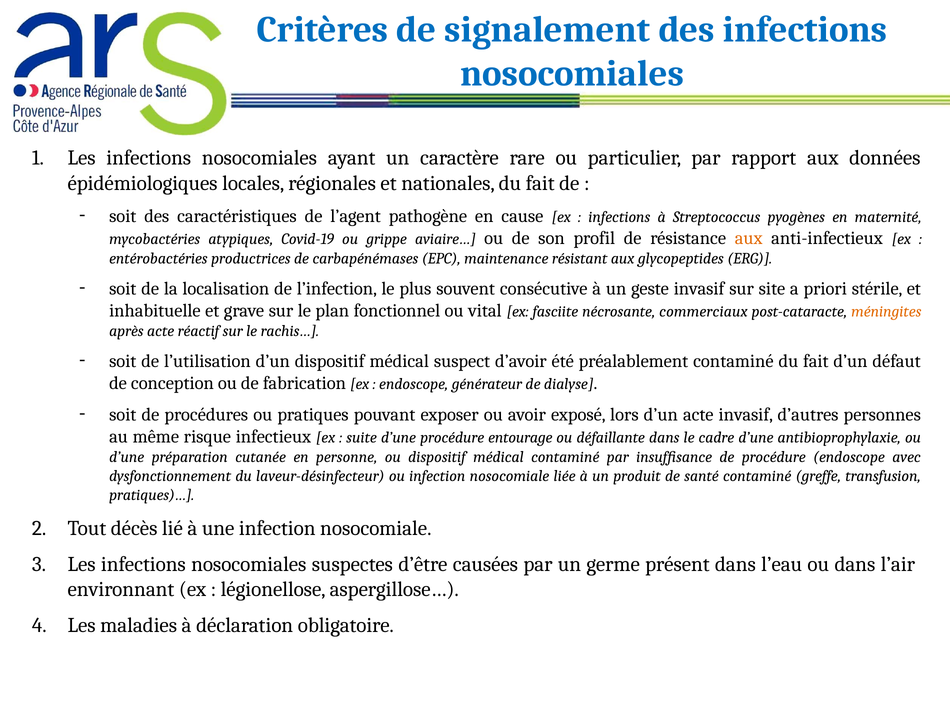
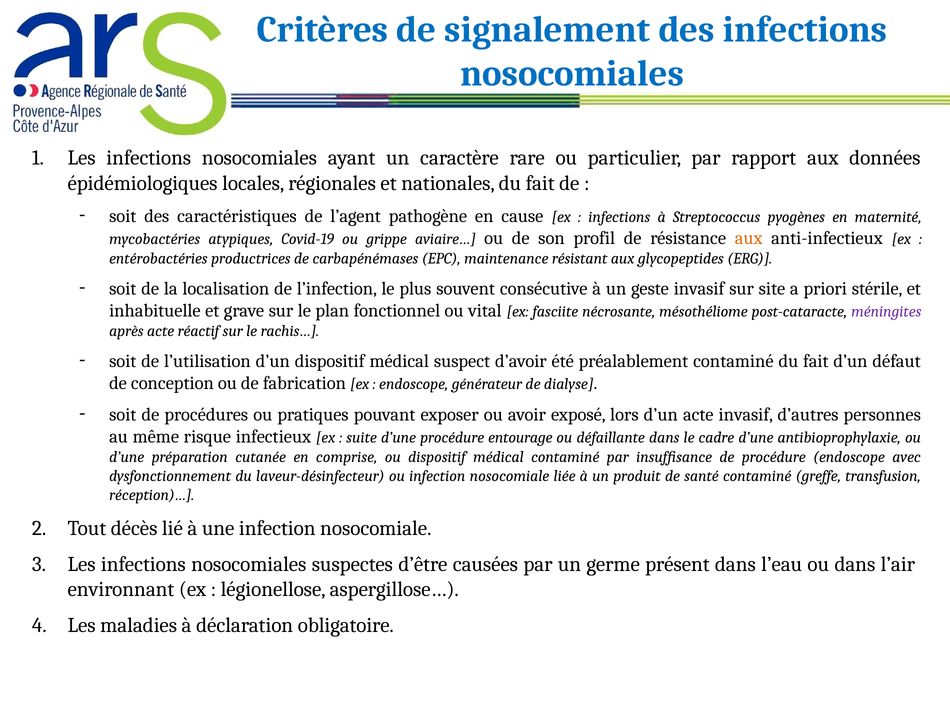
commerciaux: commerciaux -> mésothéliome (703, 312)
méningites colour: orange -> purple (886, 312)
personne: personne -> comprise (347, 458)
pratiques)…: pratiques)… -> réception)… (152, 496)
